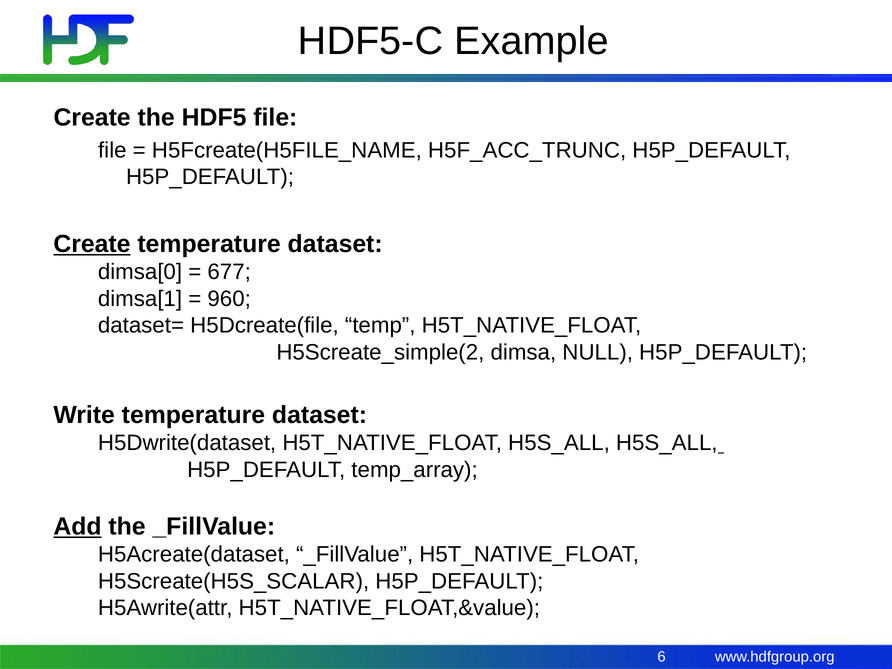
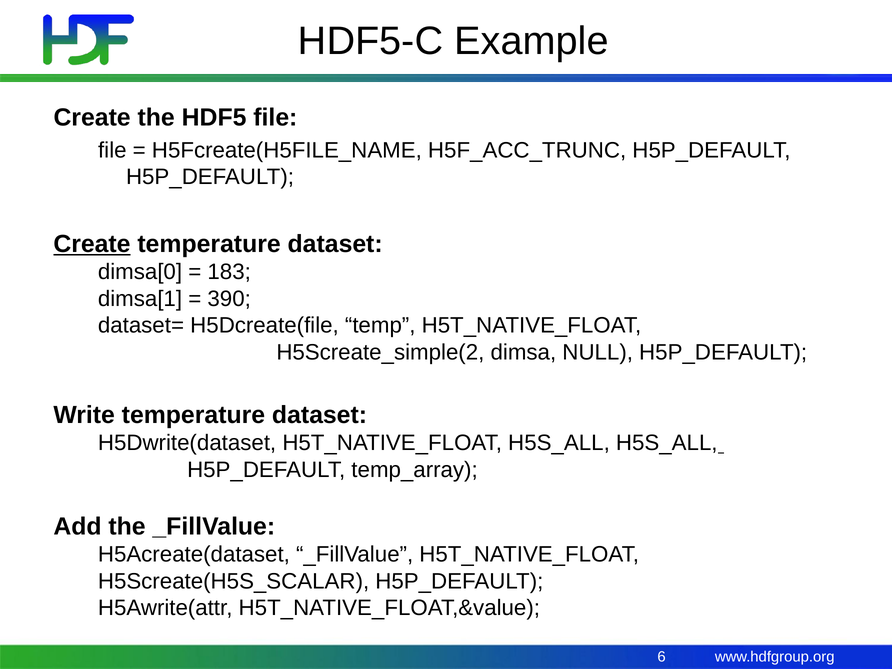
677: 677 -> 183 (229, 272)
960: 960 -> 390 (229, 299)
Add underline: present -> none (77, 526)
